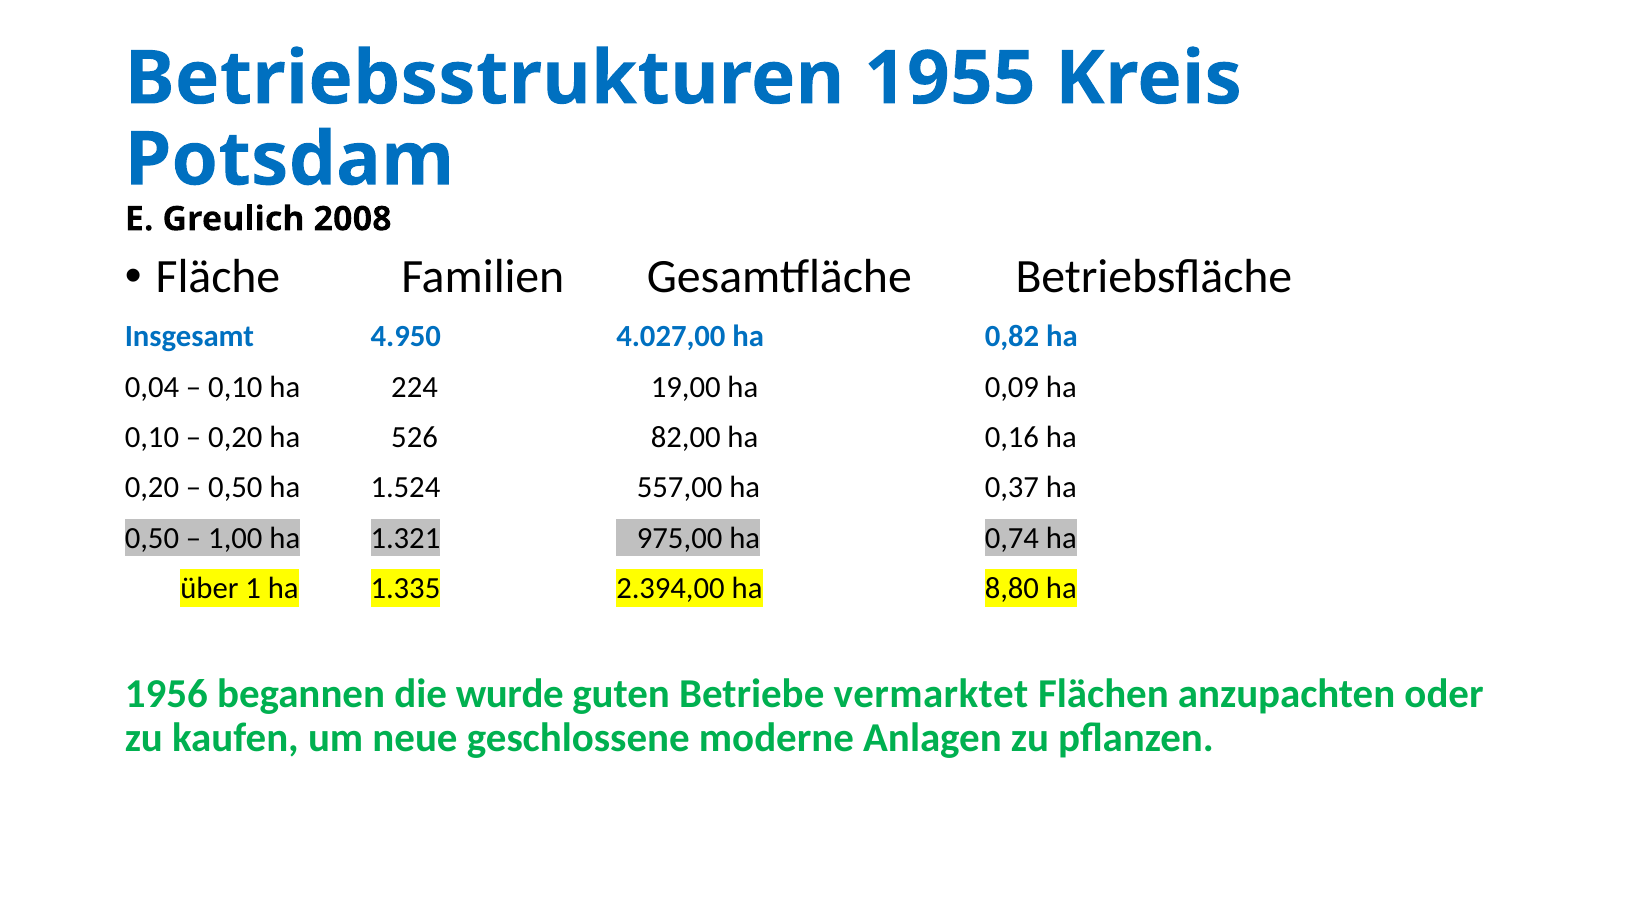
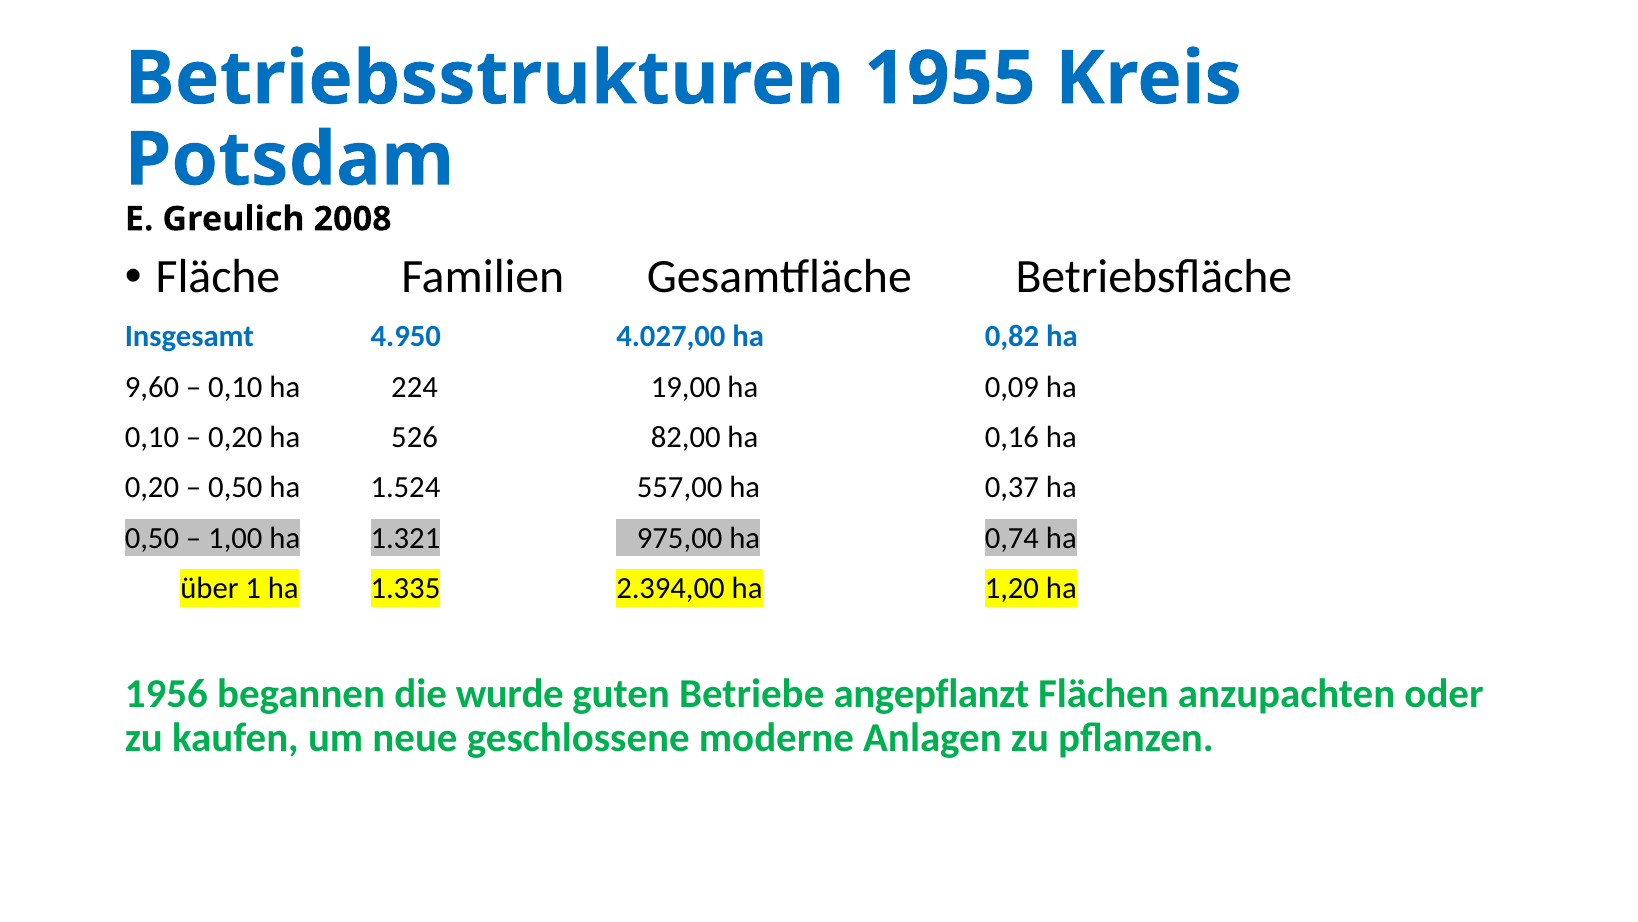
0,04: 0,04 -> 9,60 (152, 387)
8,80: 8,80 -> 1,20 (1012, 588)
vermarktet: vermarktet -> angepflanzt (931, 694)
